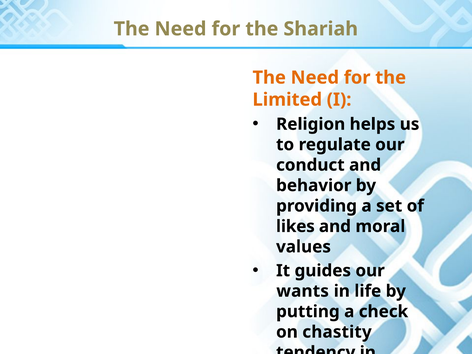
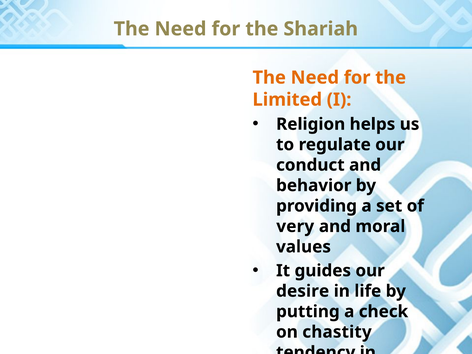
likes: likes -> very (295, 226)
wants: wants -> desire (303, 291)
